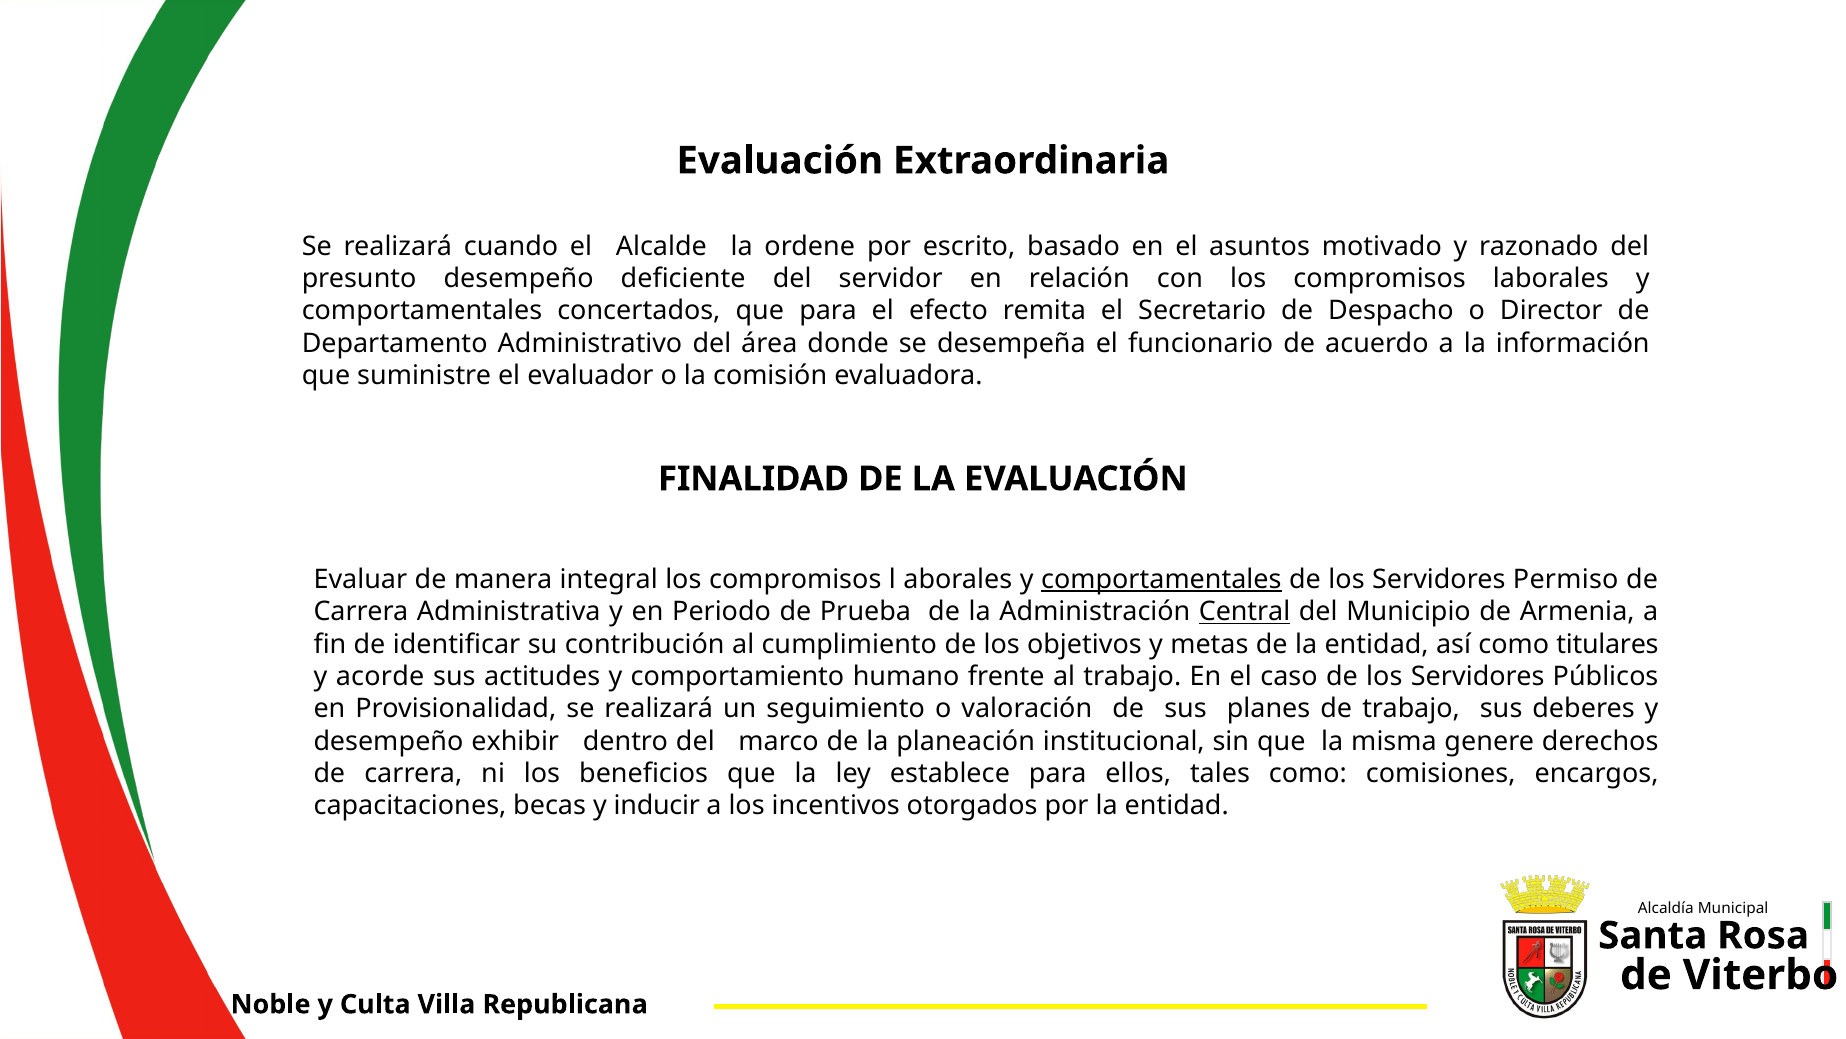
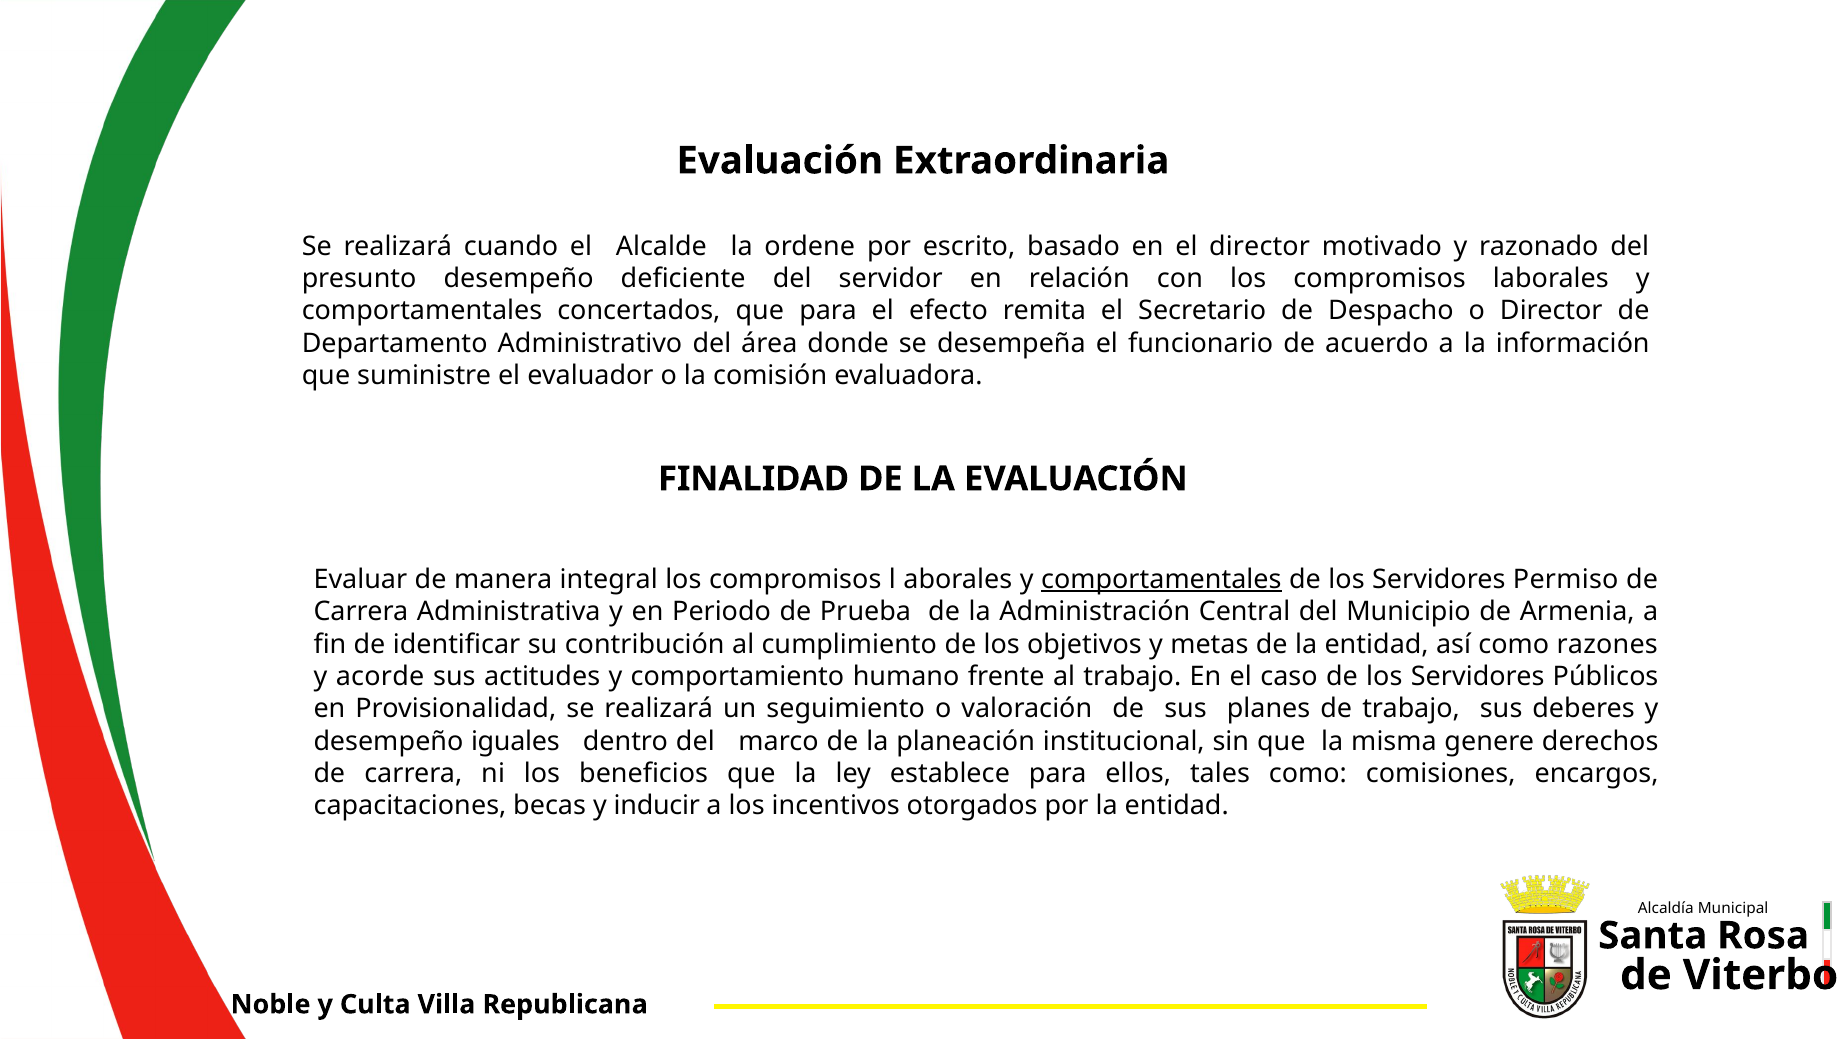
el asuntos: asuntos -> director (1260, 246)
Central underline: present -> none (1245, 612)
titulares: titulares -> razones (1607, 644)
exhibir: exhibir -> iguales (515, 741)
